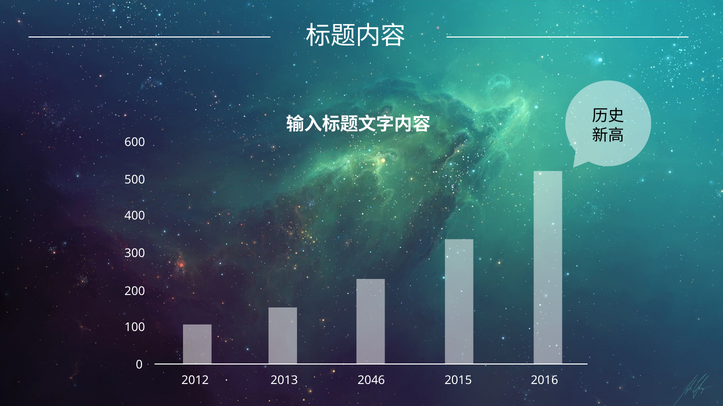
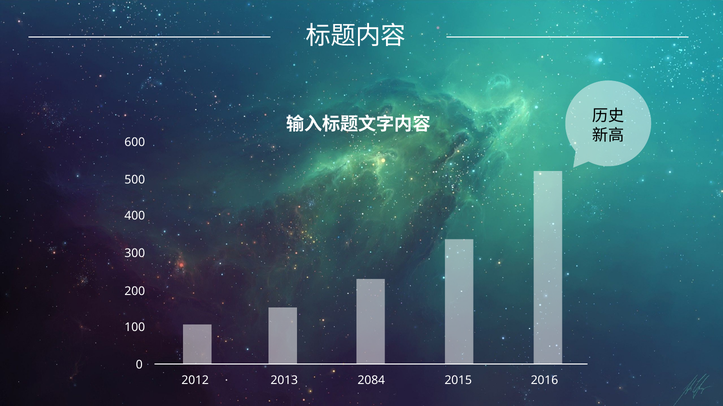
2046: 2046 -> 2084 (371, 381)
